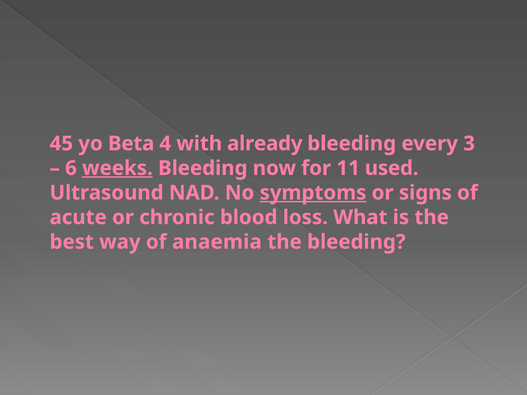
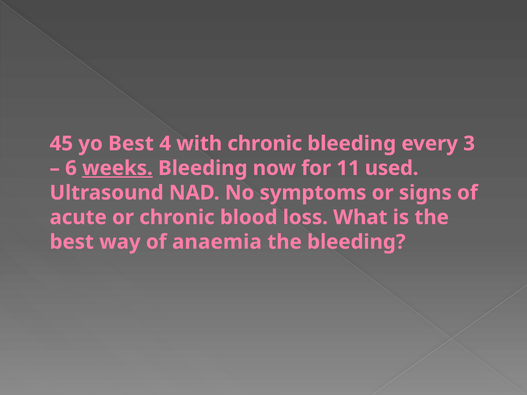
yo Beta: Beta -> Best (131, 144)
with already: already -> chronic (265, 144)
symptoms underline: present -> none (313, 193)
